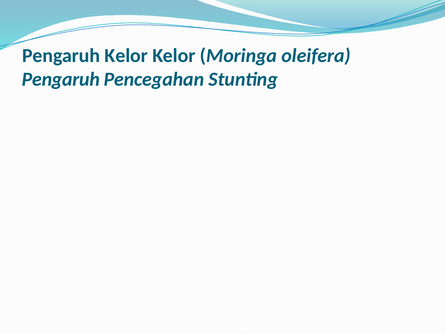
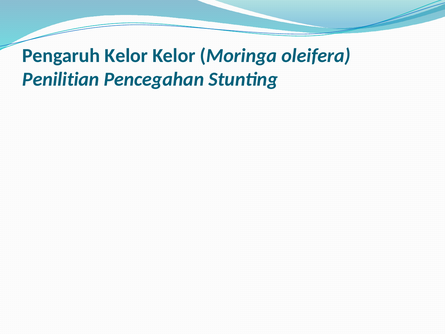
Pengaruh: Pengaruh -> Penilitian (61, 79)
